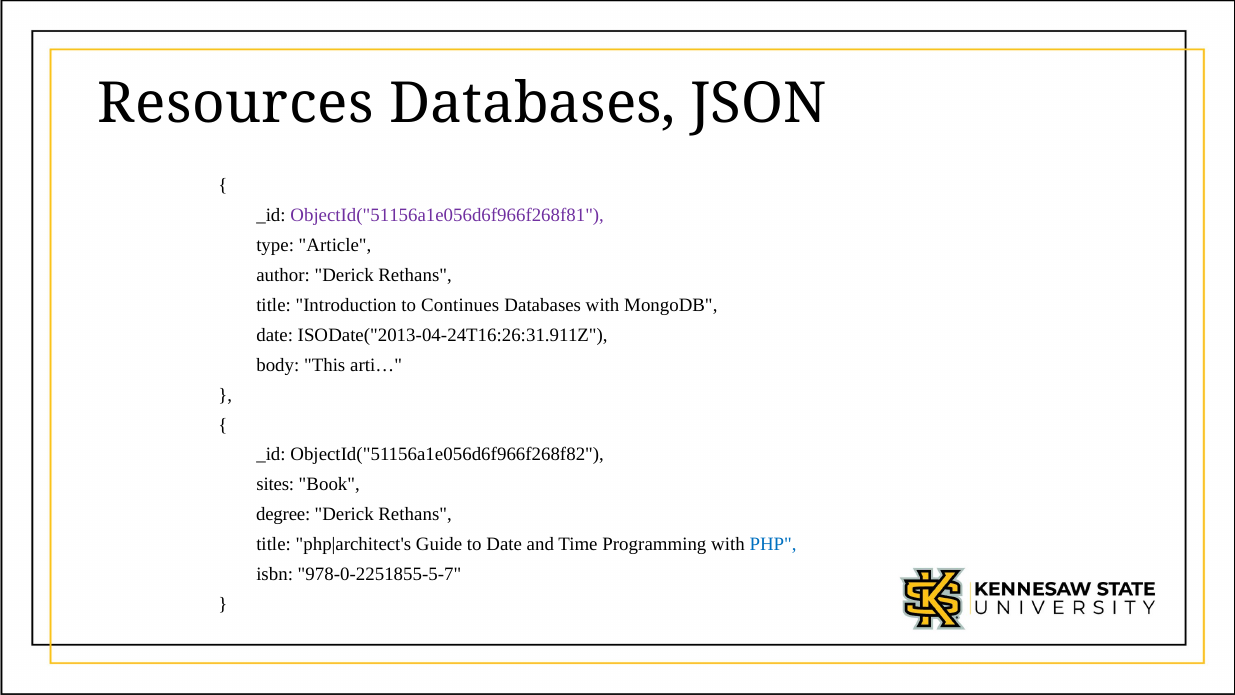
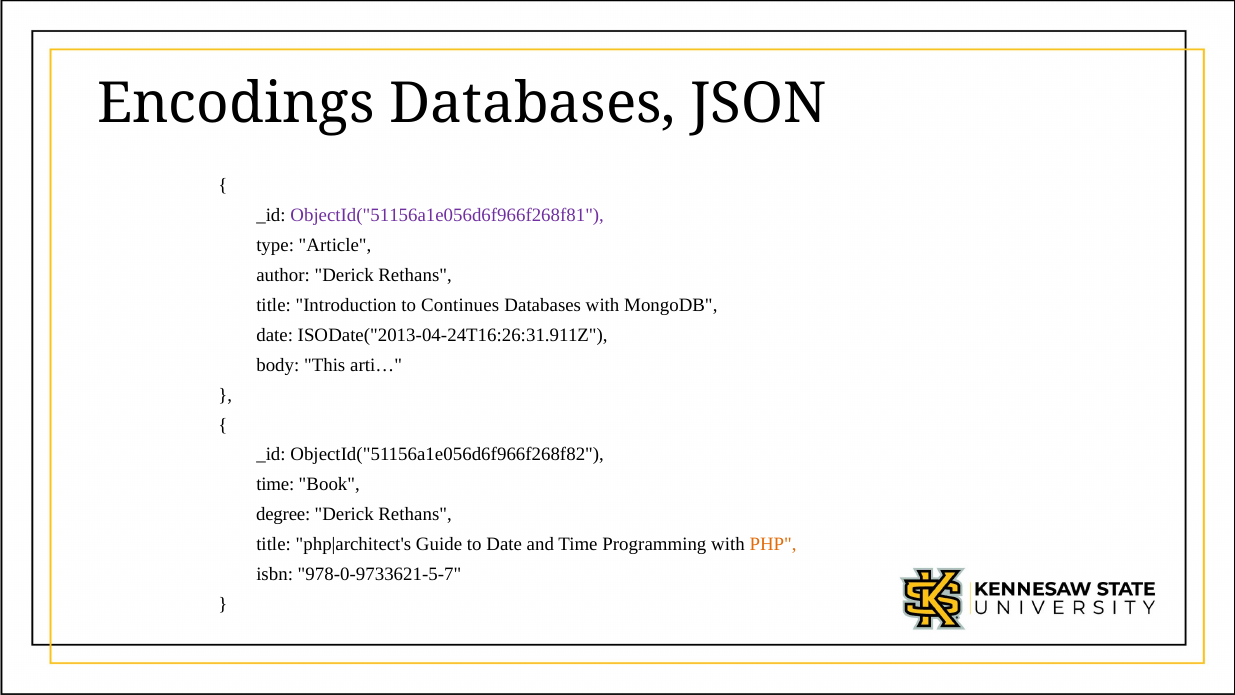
Resources: Resources -> Encodings (236, 104)
sites: sites -> time (275, 484)
PHP colour: blue -> orange (773, 544)
978-0-2251855-5-7: 978-0-2251855-5-7 -> 978-0-9733621-5-7 (380, 574)
